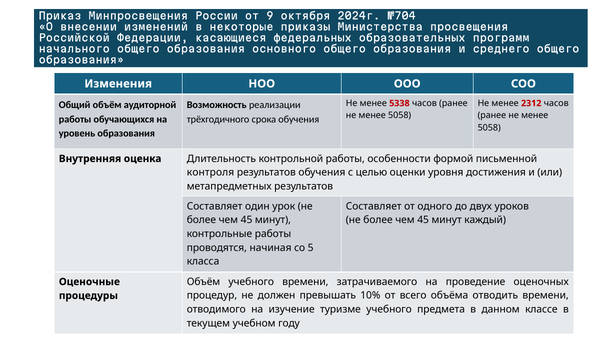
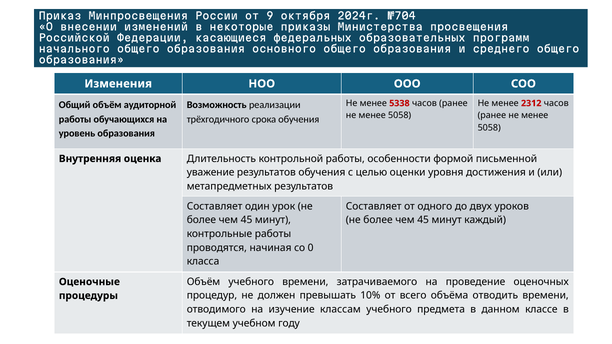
контроля: контроля -> уважение (211, 173)
5: 5 -> 0 (311, 248)
туризме: туризме -> классам (340, 310)
